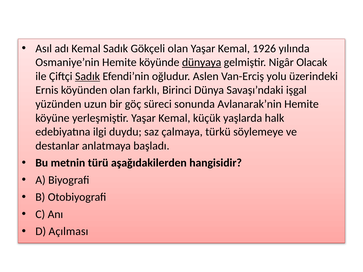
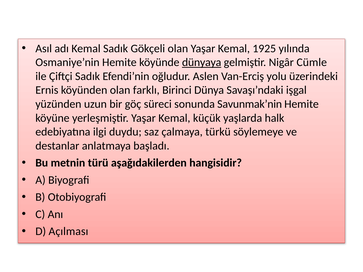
1926: 1926 -> 1925 (264, 49)
Olacak: Olacak -> Cümle (312, 62)
Sadık underline: present -> none (88, 76)
Avlanarak’nin: Avlanarak’nin -> Savunmak’nin (250, 104)
